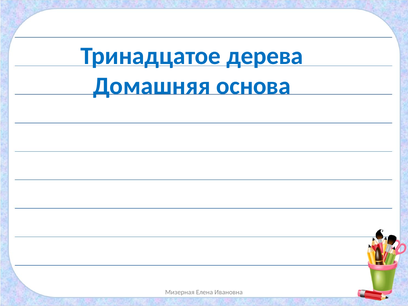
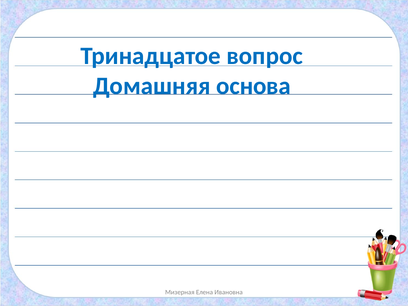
дерева: дерева -> вопрос (265, 56)
